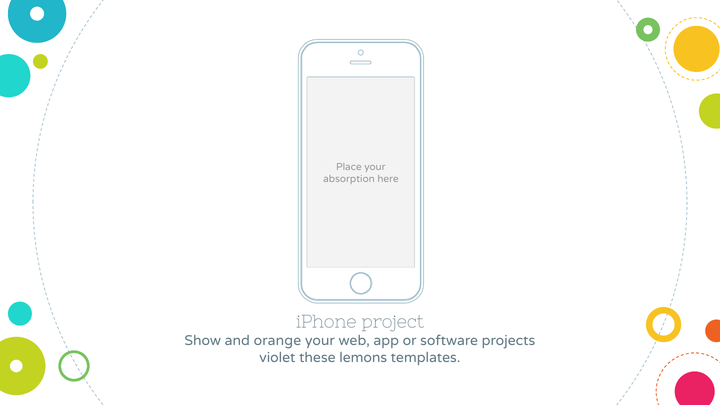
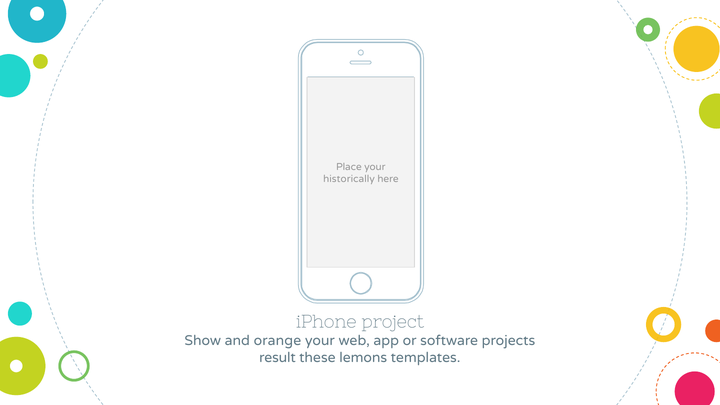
absorption: absorption -> historically (349, 179)
violet: violet -> result (277, 358)
